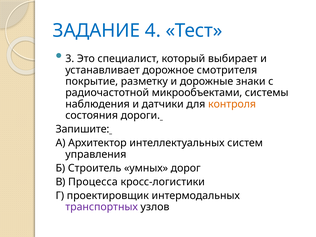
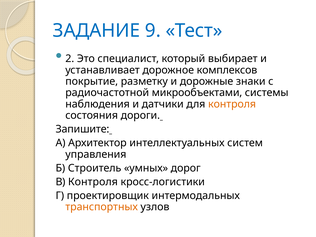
4: 4 -> 9 (153, 31)
3: 3 -> 2 (70, 59)
смотрителя: смотрителя -> комплексов (227, 70)
В Процесса: Процесса -> Контроля (93, 182)
транспортных colour: purple -> orange (102, 207)
